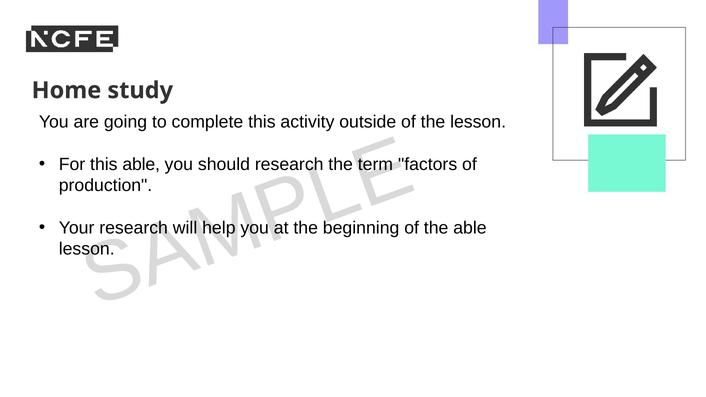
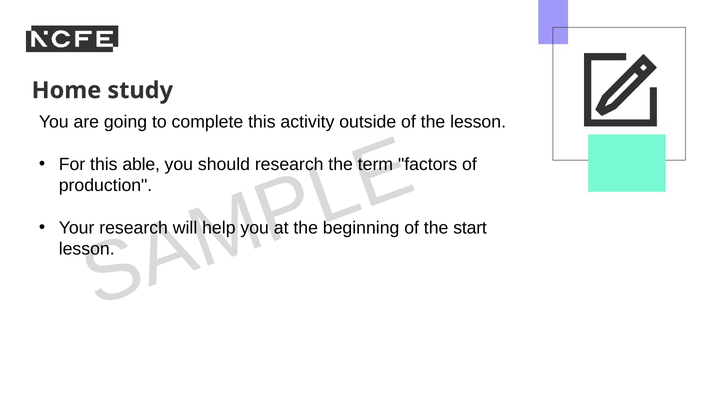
the able: able -> start (470, 228)
